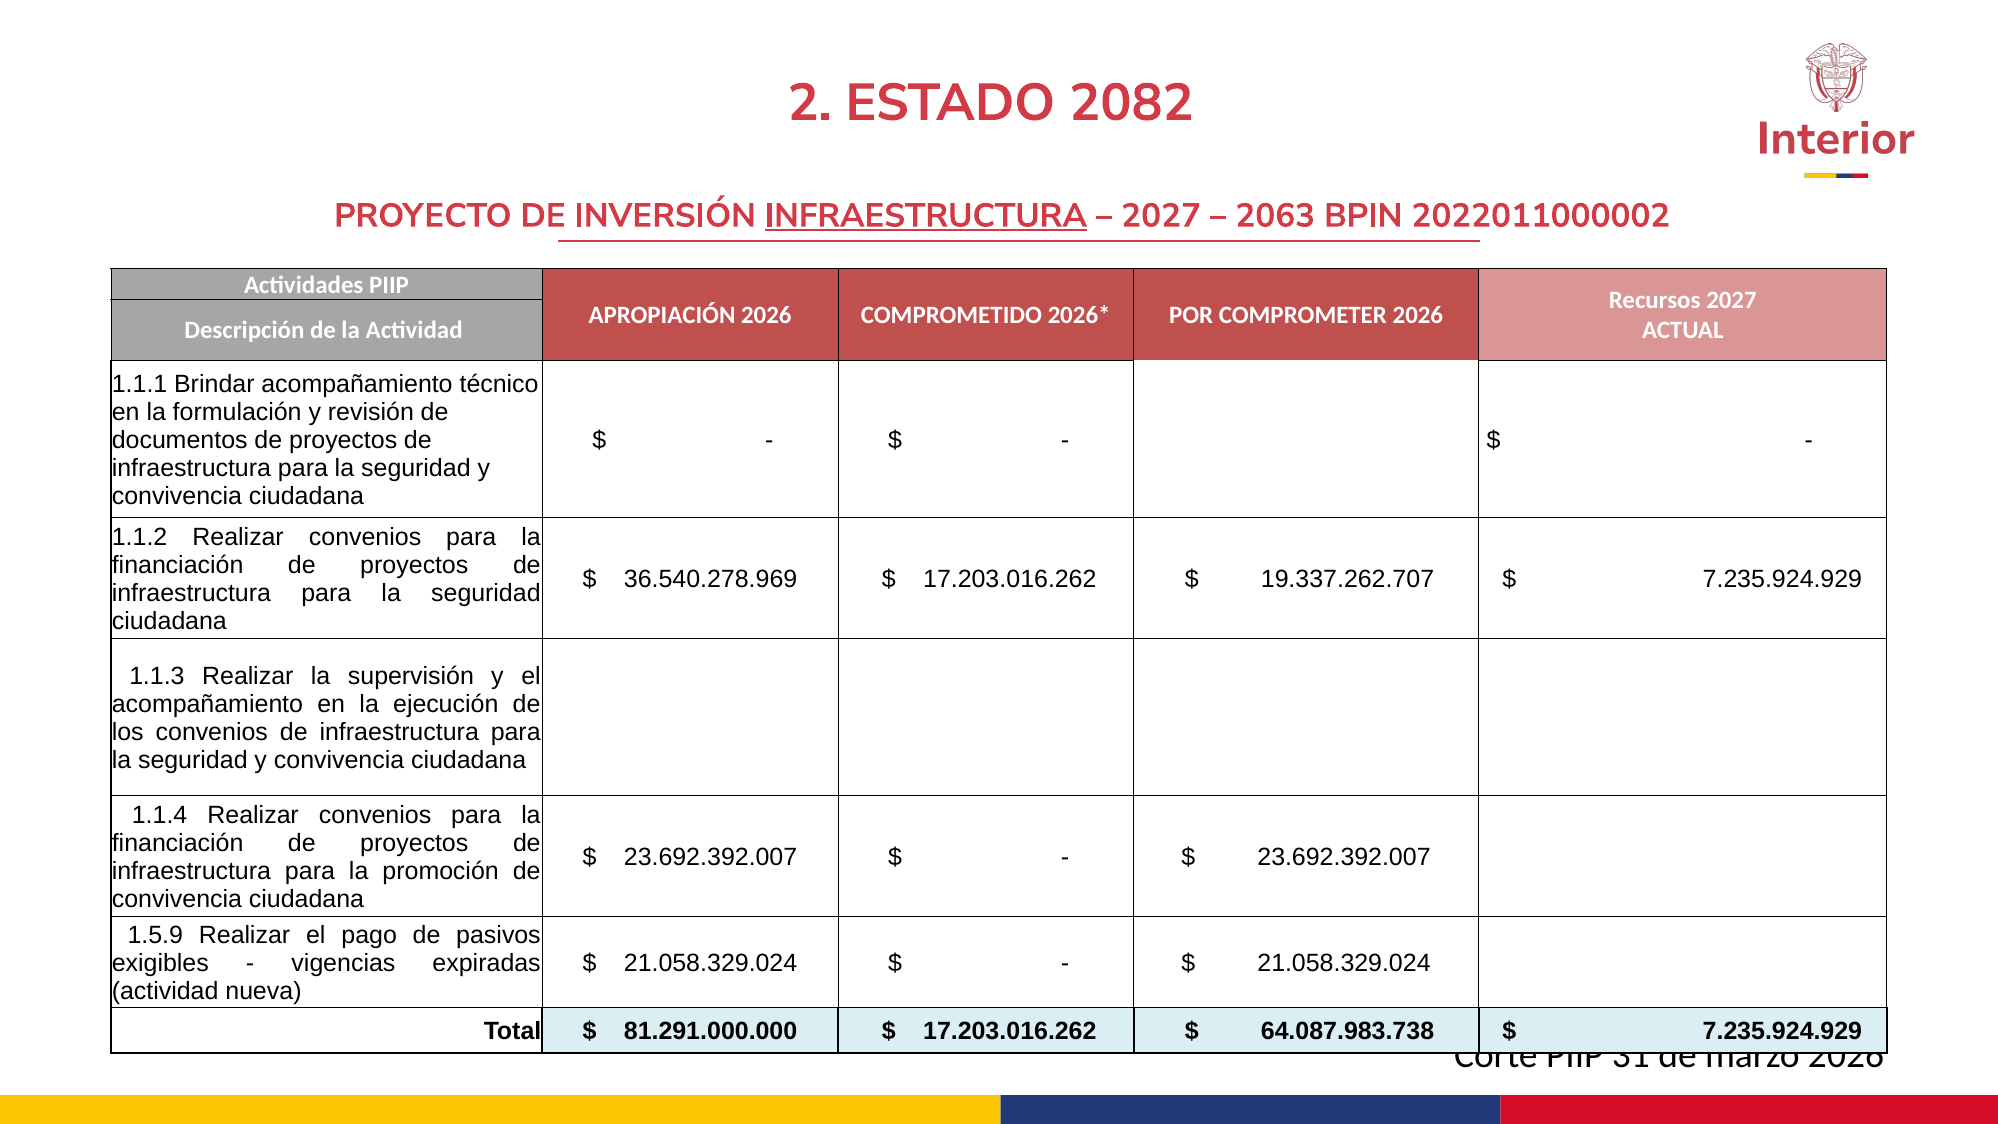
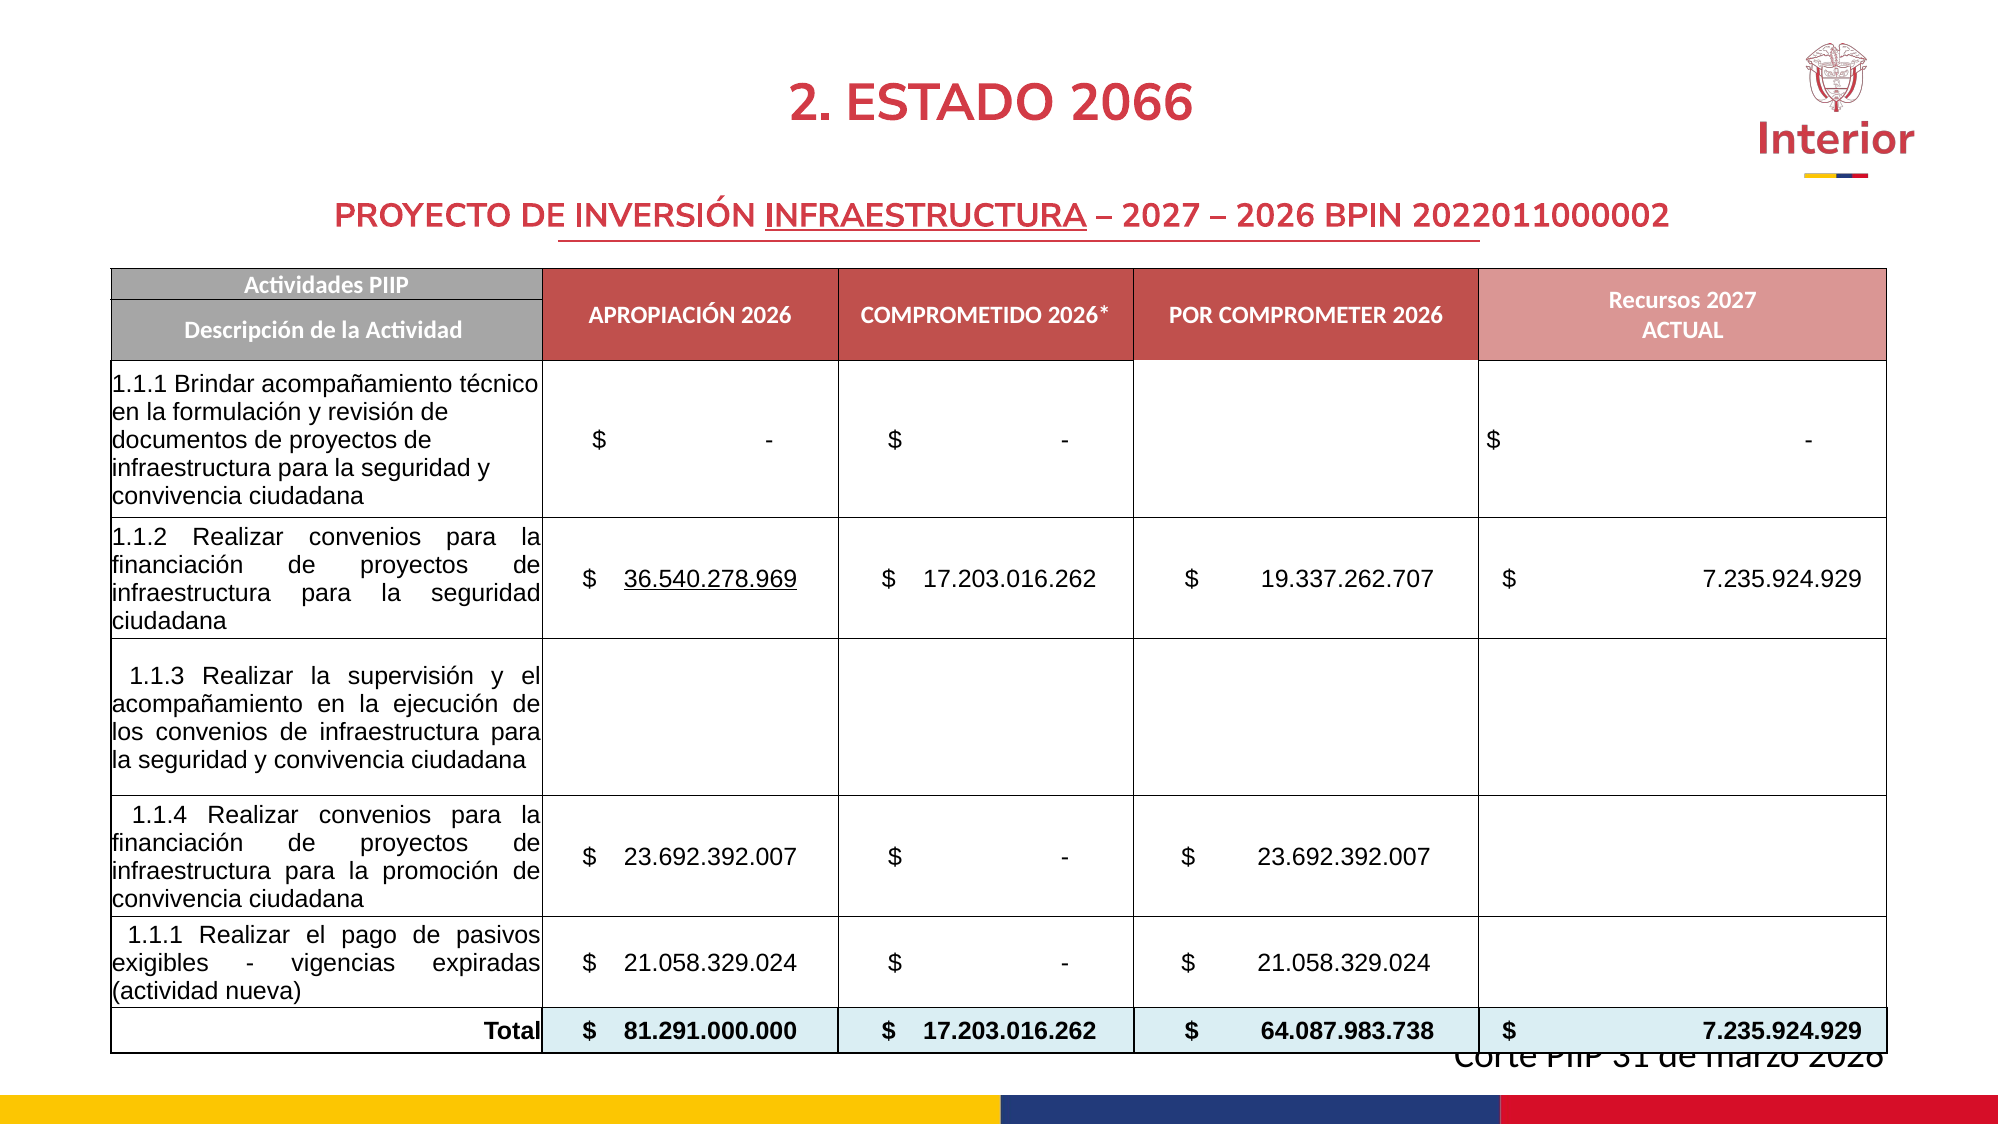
2082: 2082 -> 2066 (1131, 103)
2063: 2063 -> 2026 (1275, 216)
36.540.278.969 underline: none -> present (711, 579)
1.5.9: 1.5.9 -> 1.1.1 (155, 935)
